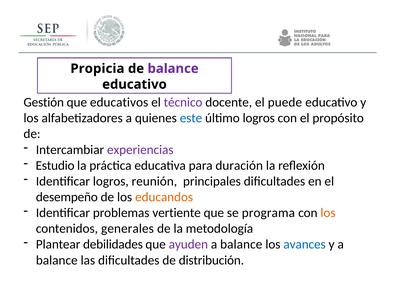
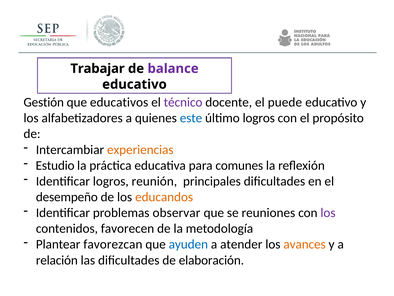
Propicia: Propicia -> Trabajar (98, 68)
experiencias colour: purple -> orange (140, 149)
duración: duración -> comunes (239, 165)
vertiente: vertiente -> observar (176, 212)
programa: programa -> reuniones (268, 212)
los colour: orange -> purple (328, 212)
generales: generales -> favorecen (128, 228)
debilidades: debilidades -> favorezcan (113, 244)
ayuden colour: purple -> blue (188, 244)
balance: balance -> atender (241, 244)
avances colour: blue -> orange (305, 244)
balance: balance -> relación (57, 260)
distribución: distribución -> elaboración (211, 260)
